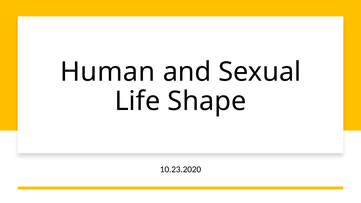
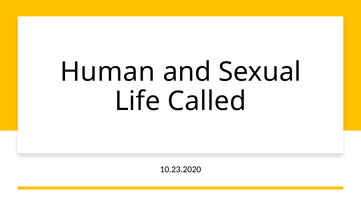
Shape: Shape -> Called (207, 101)
